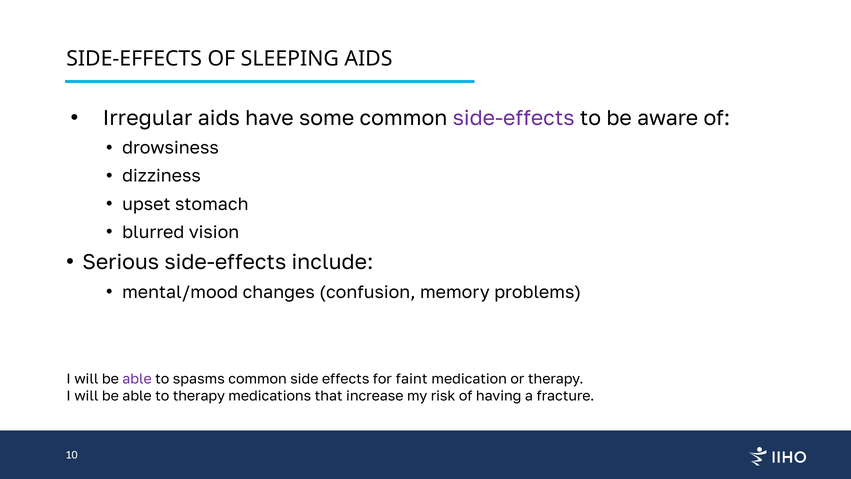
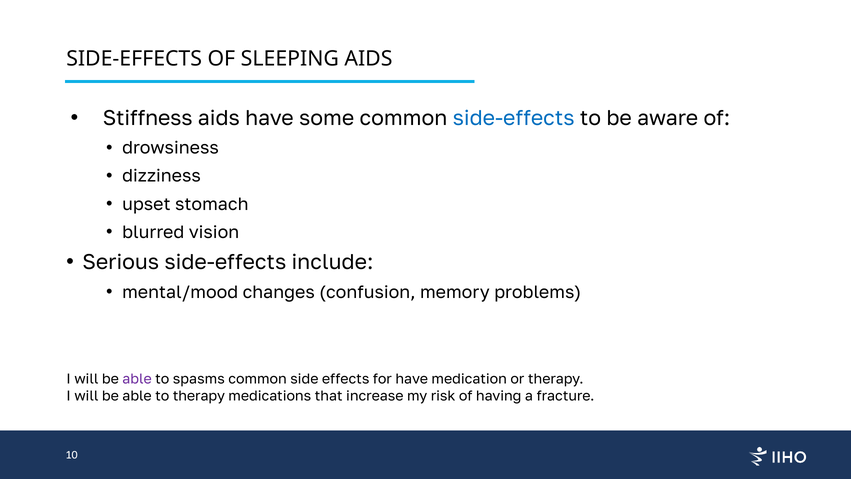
Irregular: Irregular -> Stiffness (148, 118)
side-effects colour: purple -> blue (514, 118)
for faint: faint -> have (412, 379)
